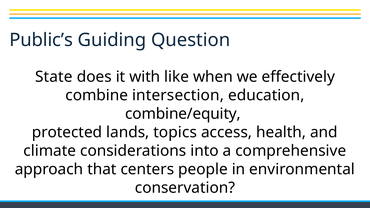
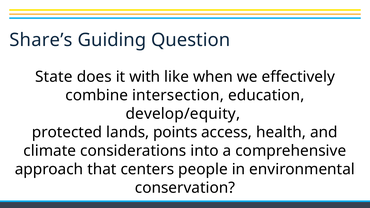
Public’s: Public’s -> Share’s (41, 40)
combine/equity: combine/equity -> develop/equity (183, 114)
topics: topics -> points (175, 132)
